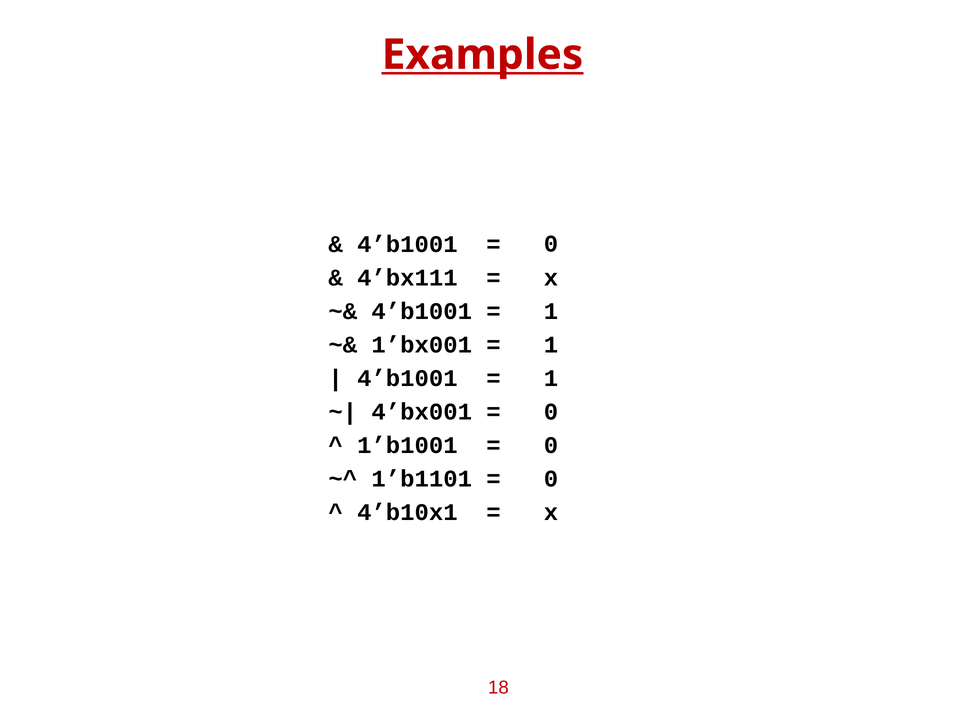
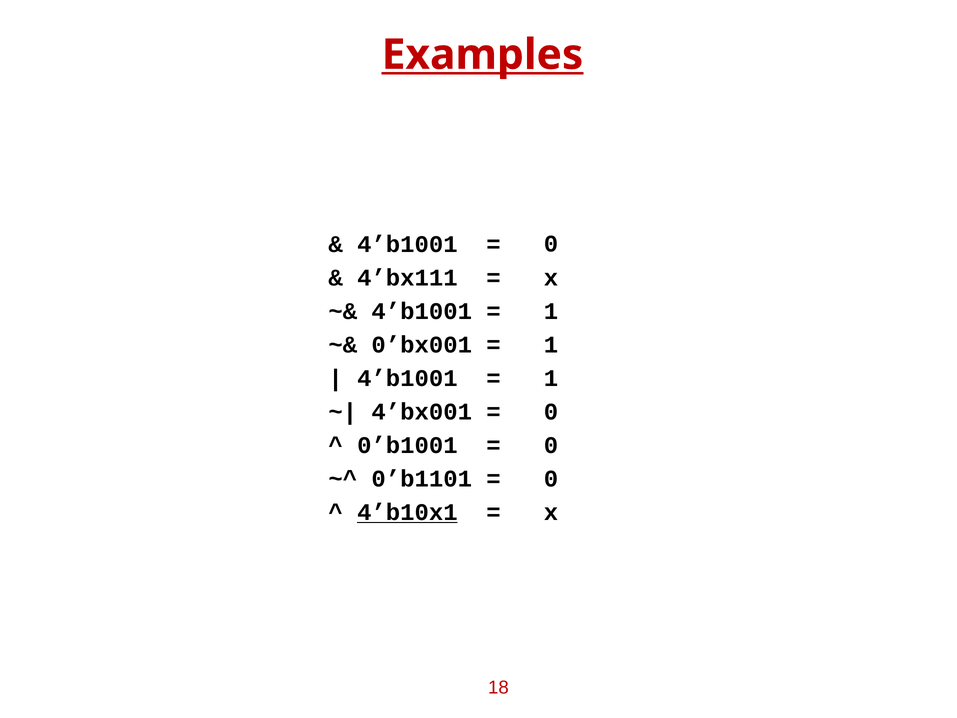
1’bx001: 1’bx001 -> 0’bx001 (422, 345)
1’b1001: 1’b1001 -> 0’b1001 (407, 445)
1’b1101: 1’b1101 -> 0’b1101 (422, 479)
4’b10x1 underline: none -> present (407, 512)
